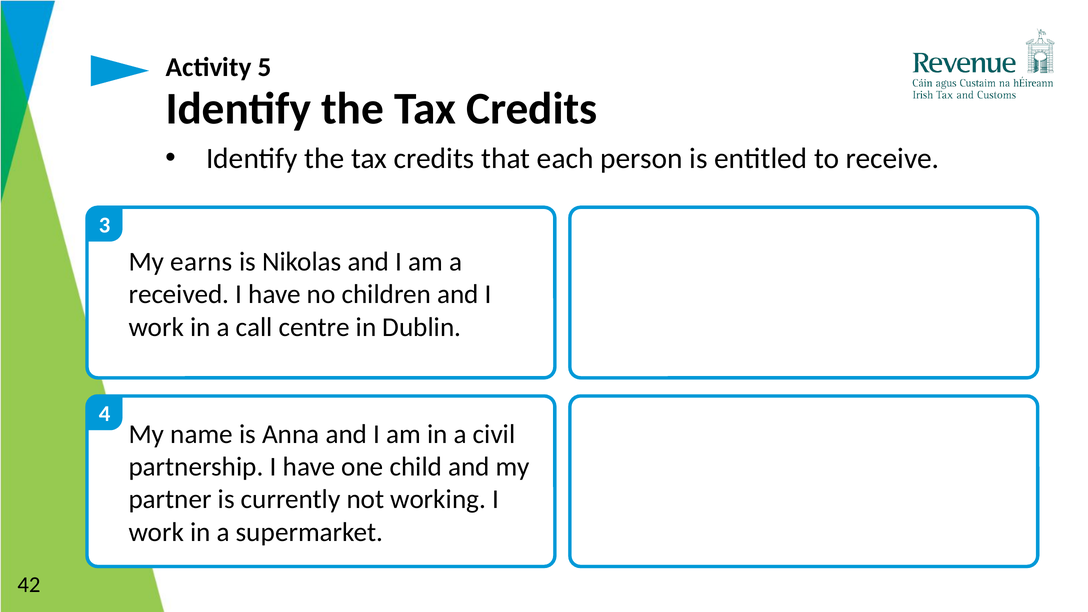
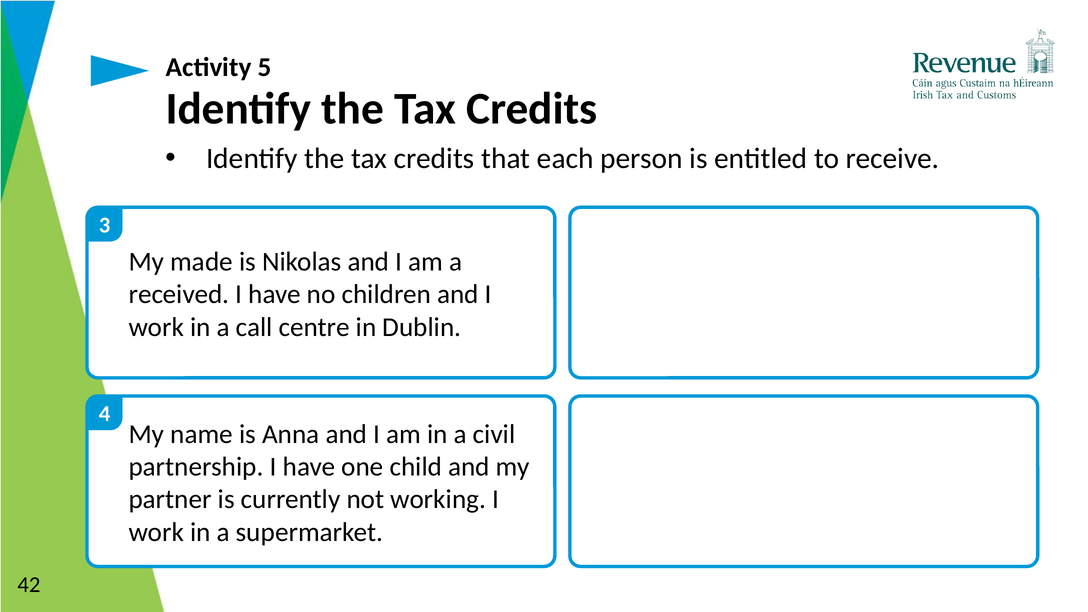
earns: earns -> made (202, 262)
